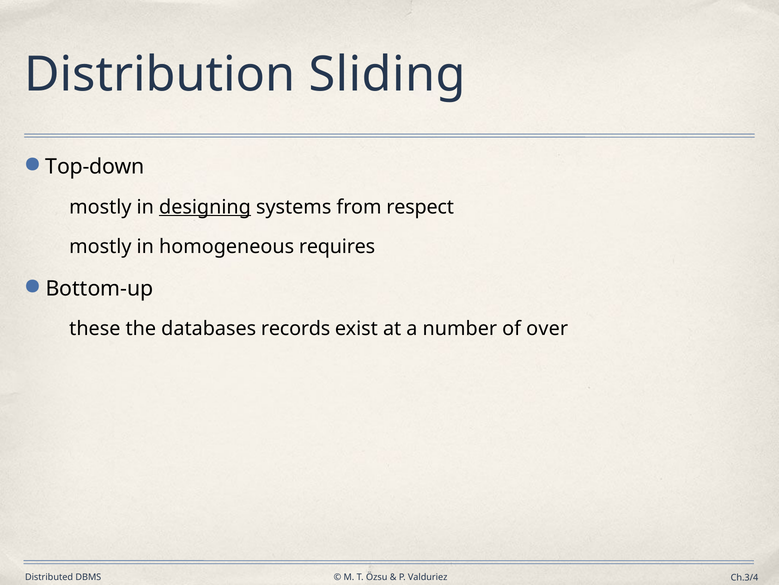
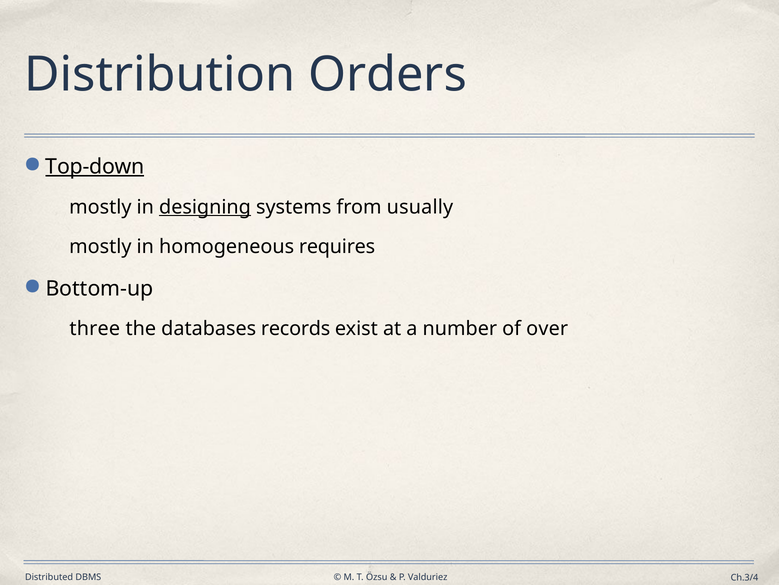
Sliding: Sliding -> Orders (387, 75)
Top-down underline: none -> present (95, 166)
respect: respect -> usually (420, 207)
these: these -> three (95, 329)
